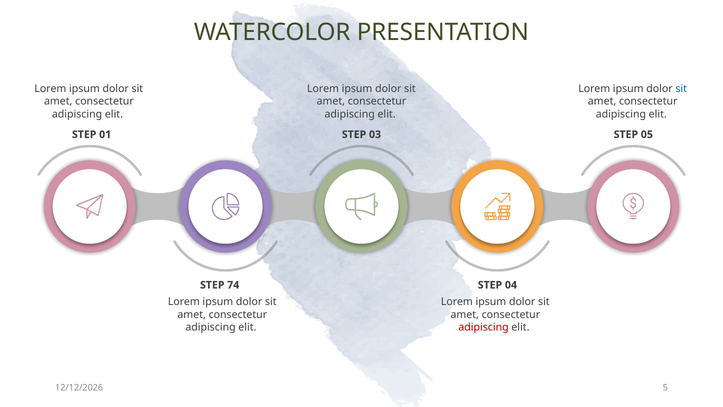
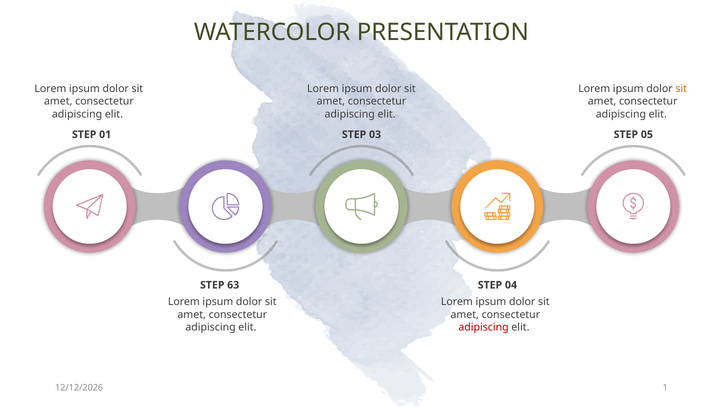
sit colour: blue -> orange (681, 89)
74: 74 -> 63 (233, 285)
5: 5 -> 1 (665, 388)
